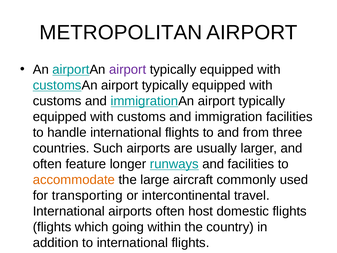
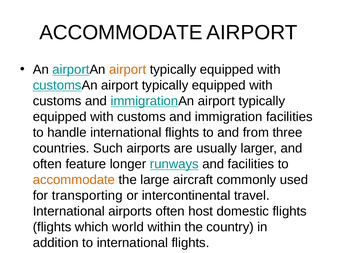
METROPOLITAN: METROPOLITAN -> ACCOMMODATE (121, 33)
airport colour: purple -> orange (128, 69)
going: going -> world (128, 227)
